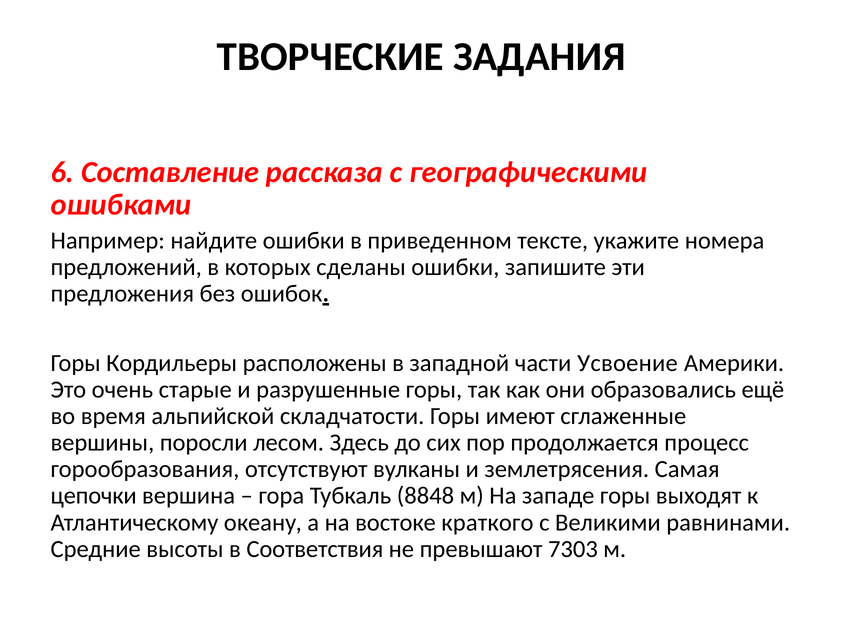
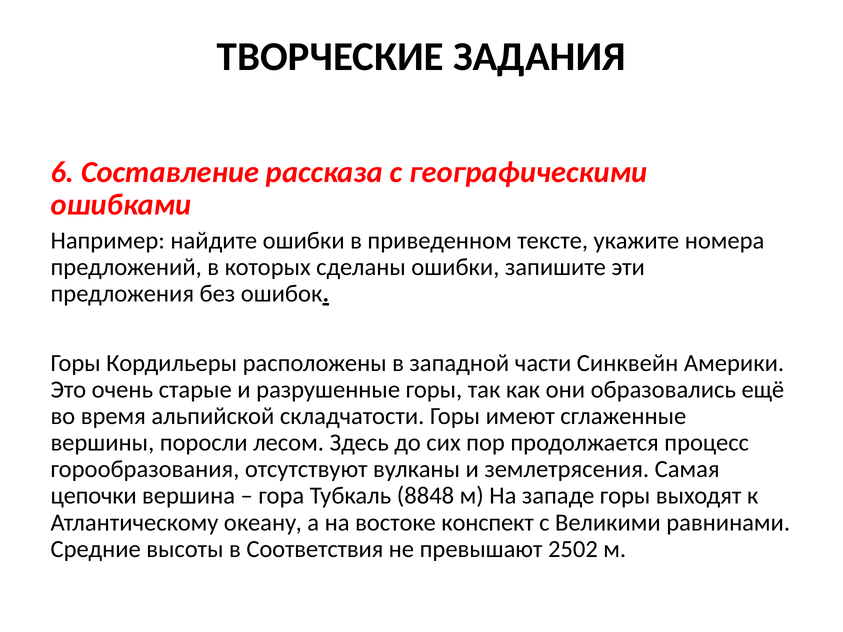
Усвоение: Усвоение -> Синквейн (628, 363)
краткого: краткого -> конспект (488, 523)
7303: 7303 -> 2502 (573, 549)
